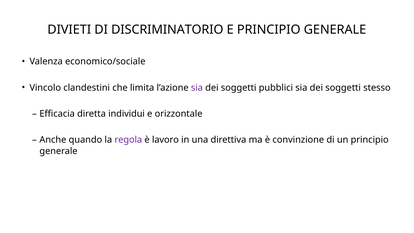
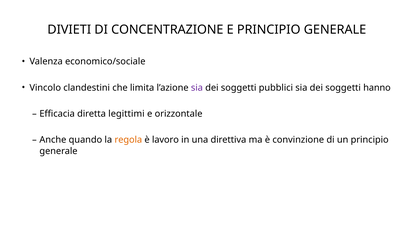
DISCRIMINATORIO: DISCRIMINATORIO -> CONCENTRAZIONE (167, 30)
stesso: stesso -> hanno (377, 88)
individui: individui -> legittimi (126, 114)
regola colour: purple -> orange (128, 140)
